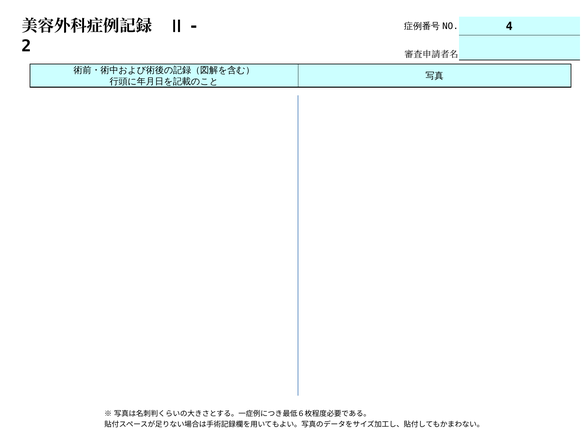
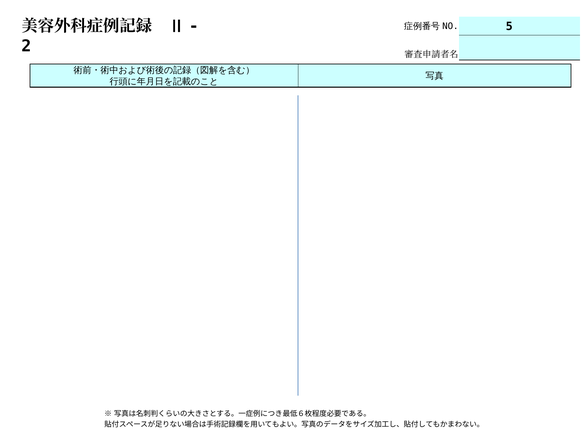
4: 4 -> 5 (509, 26)
